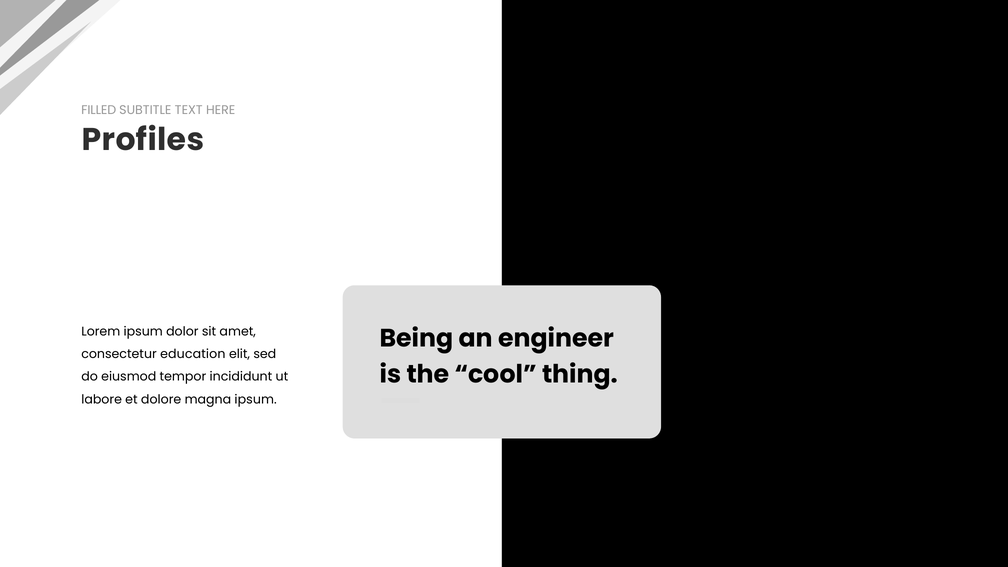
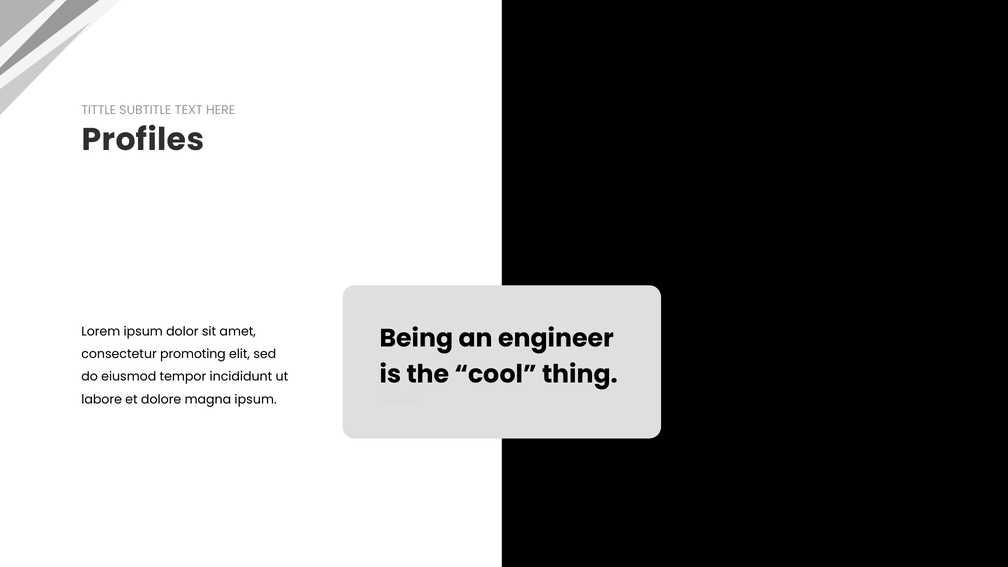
FILLED: FILLED -> TITTLE (99, 110)
education: education -> promoting (193, 354)
